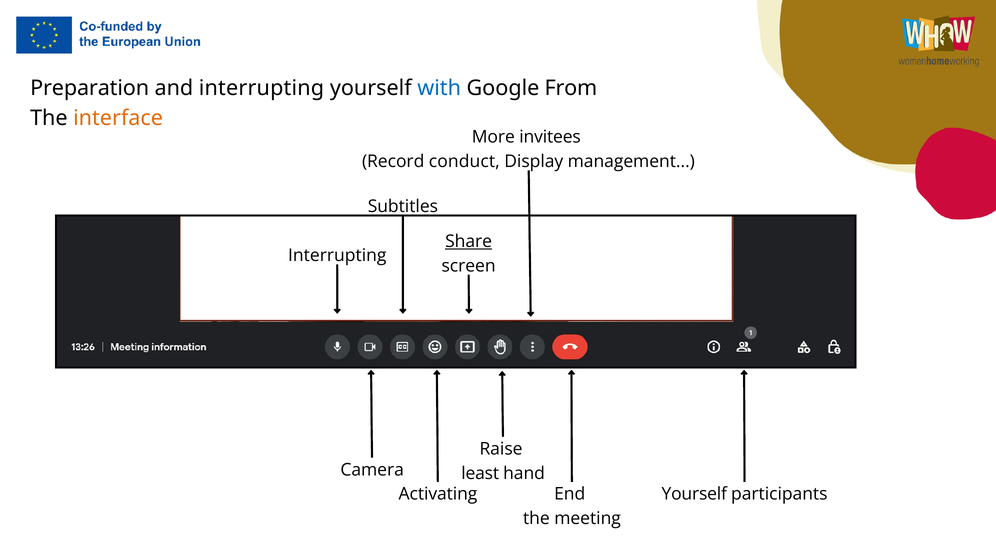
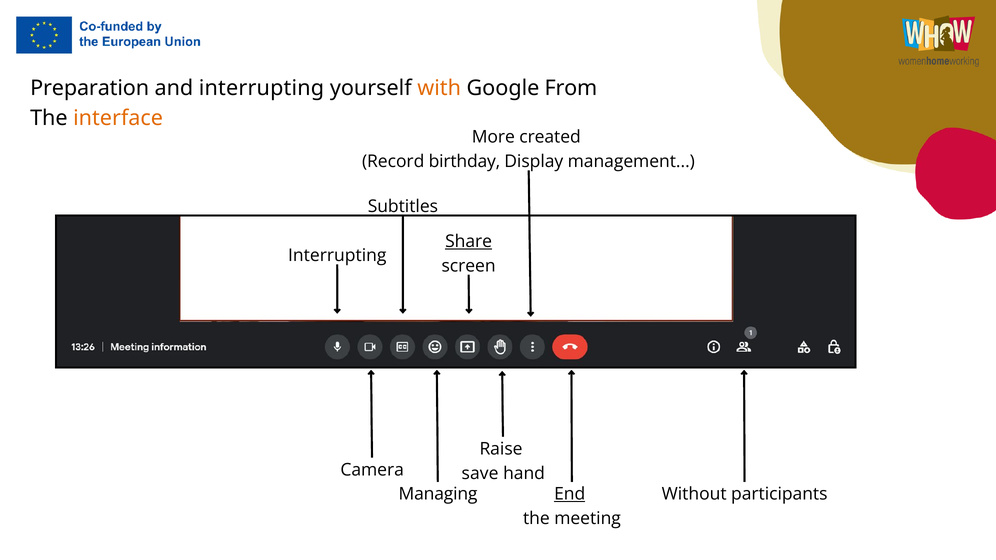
with colour: blue -> orange (439, 88)
invitees: invitees -> created (550, 137)
conduct: conduct -> birthday (464, 162)
least: least -> save (480, 474)
Activating: Activating -> Managing (438, 494)
End underline: none -> present (570, 494)
Yourself: Yourself -> Without (694, 494)
